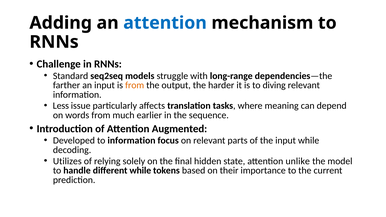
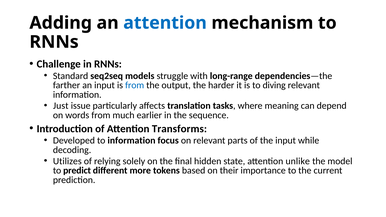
from colour: orange -> blue (135, 85)
Less: Less -> Just (61, 106)
Augmented: Augmented -> Transforms (179, 129)
handle: handle -> predict (77, 171)
different while: while -> more (140, 171)
